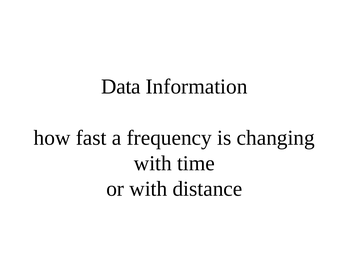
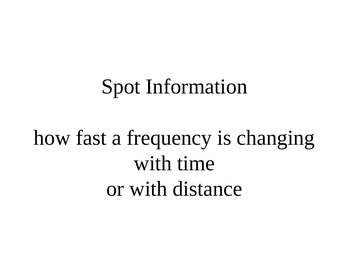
Data: Data -> Spot (121, 86)
